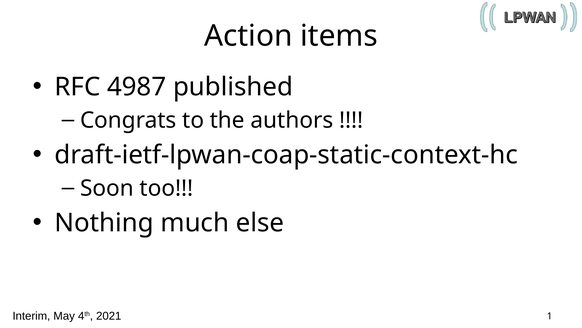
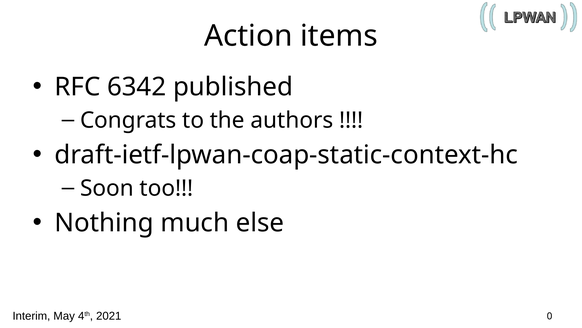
4987: 4987 -> 6342 (137, 87)
1: 1 -> 0 (550, 316)
